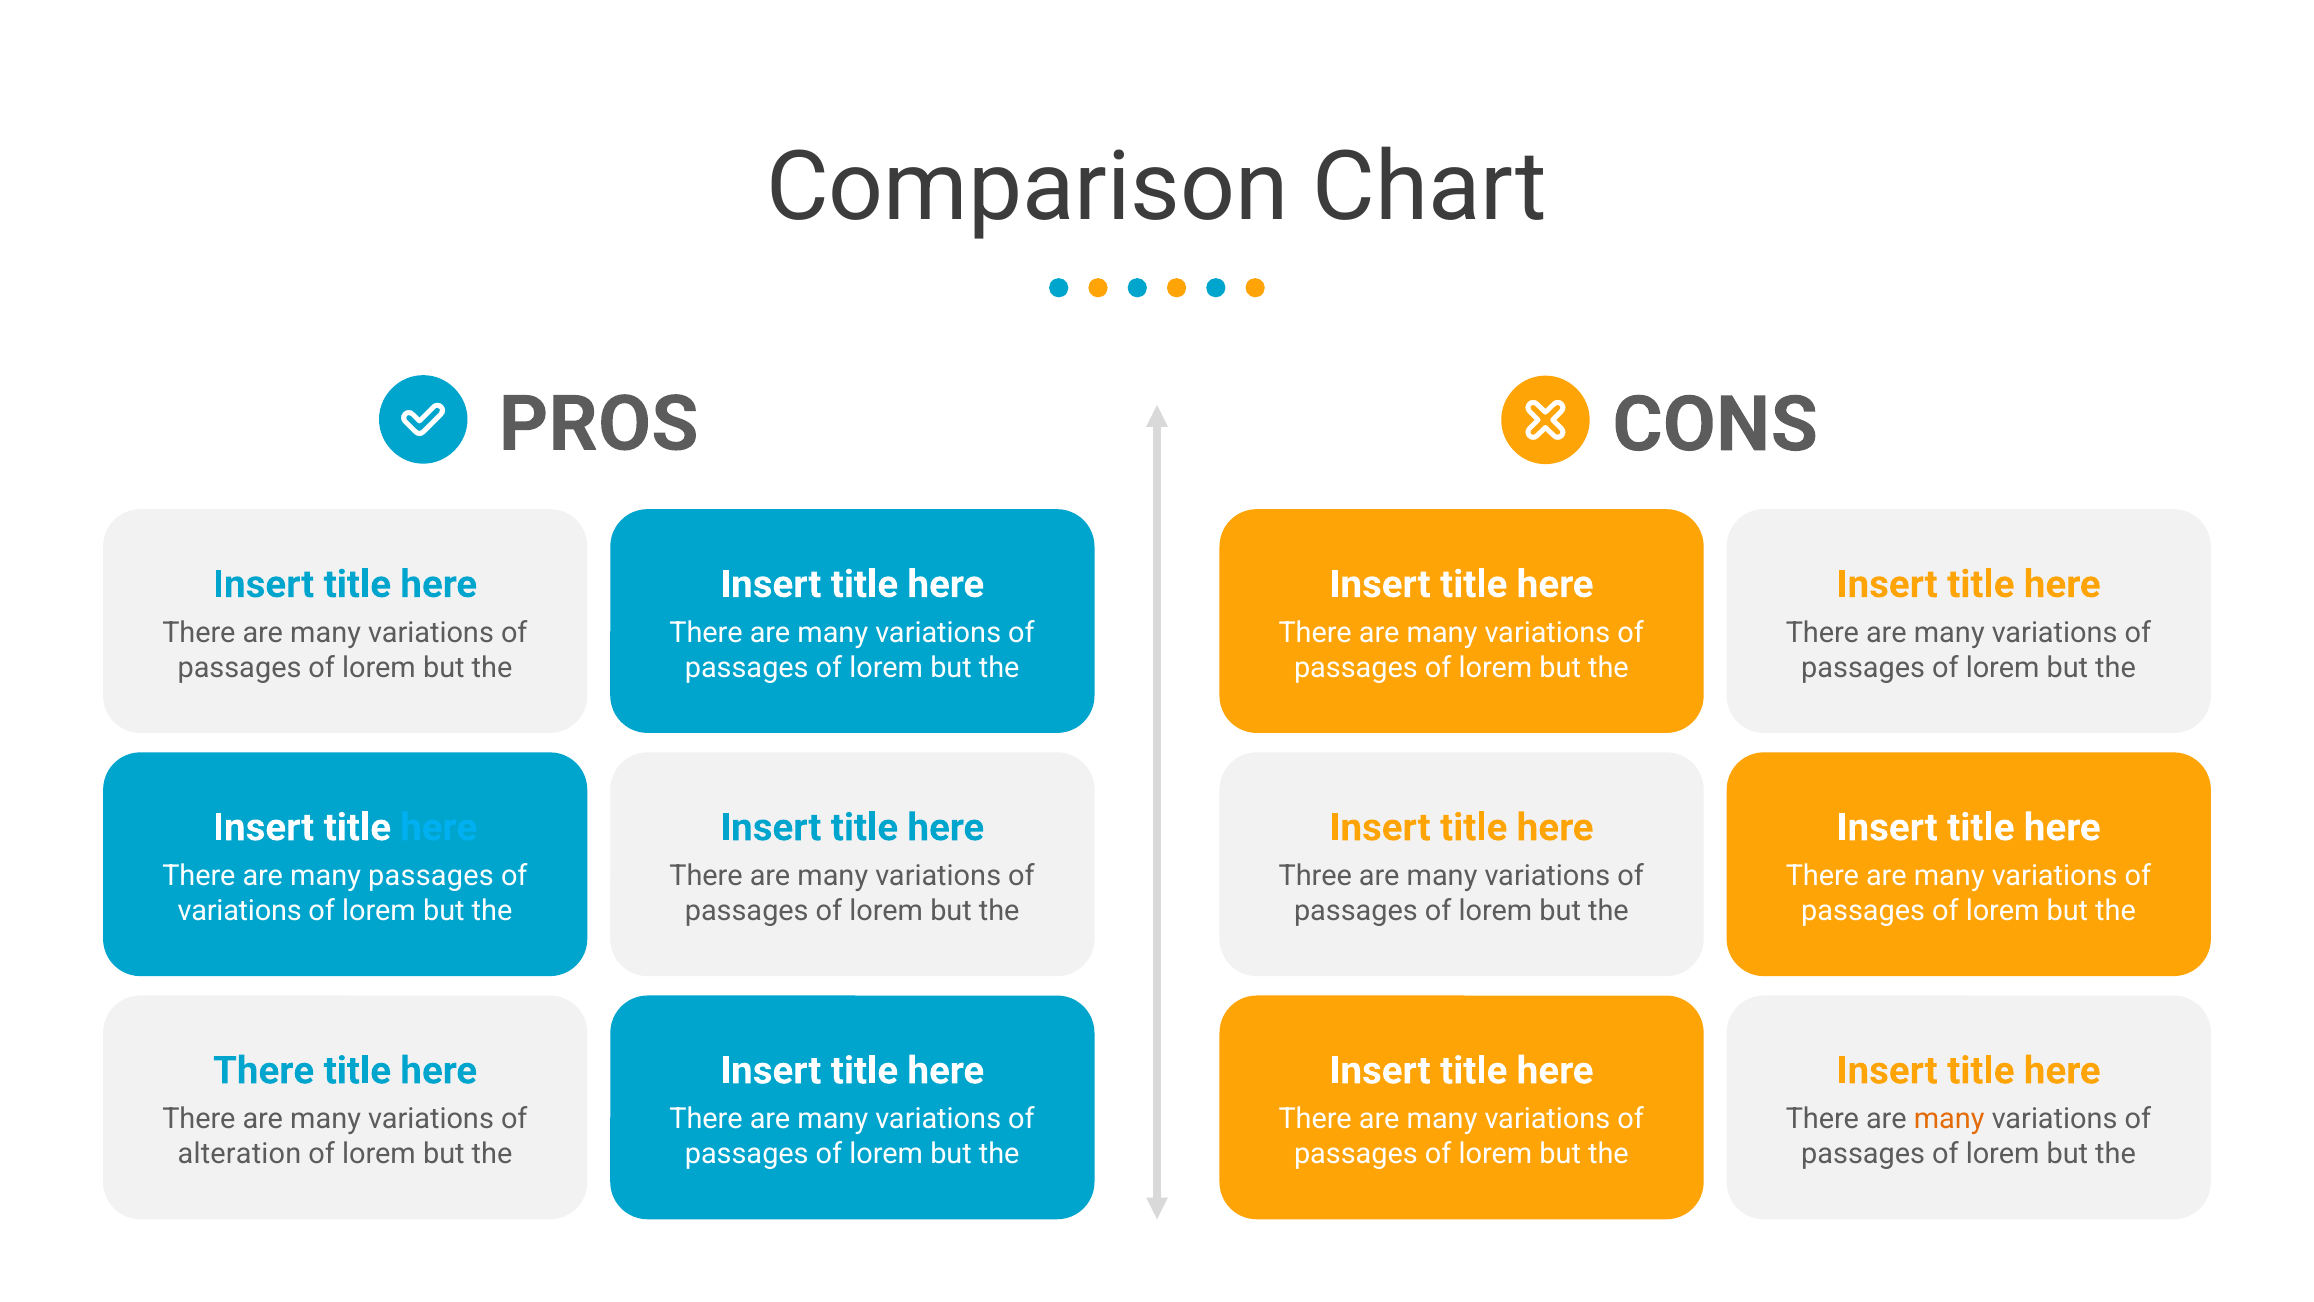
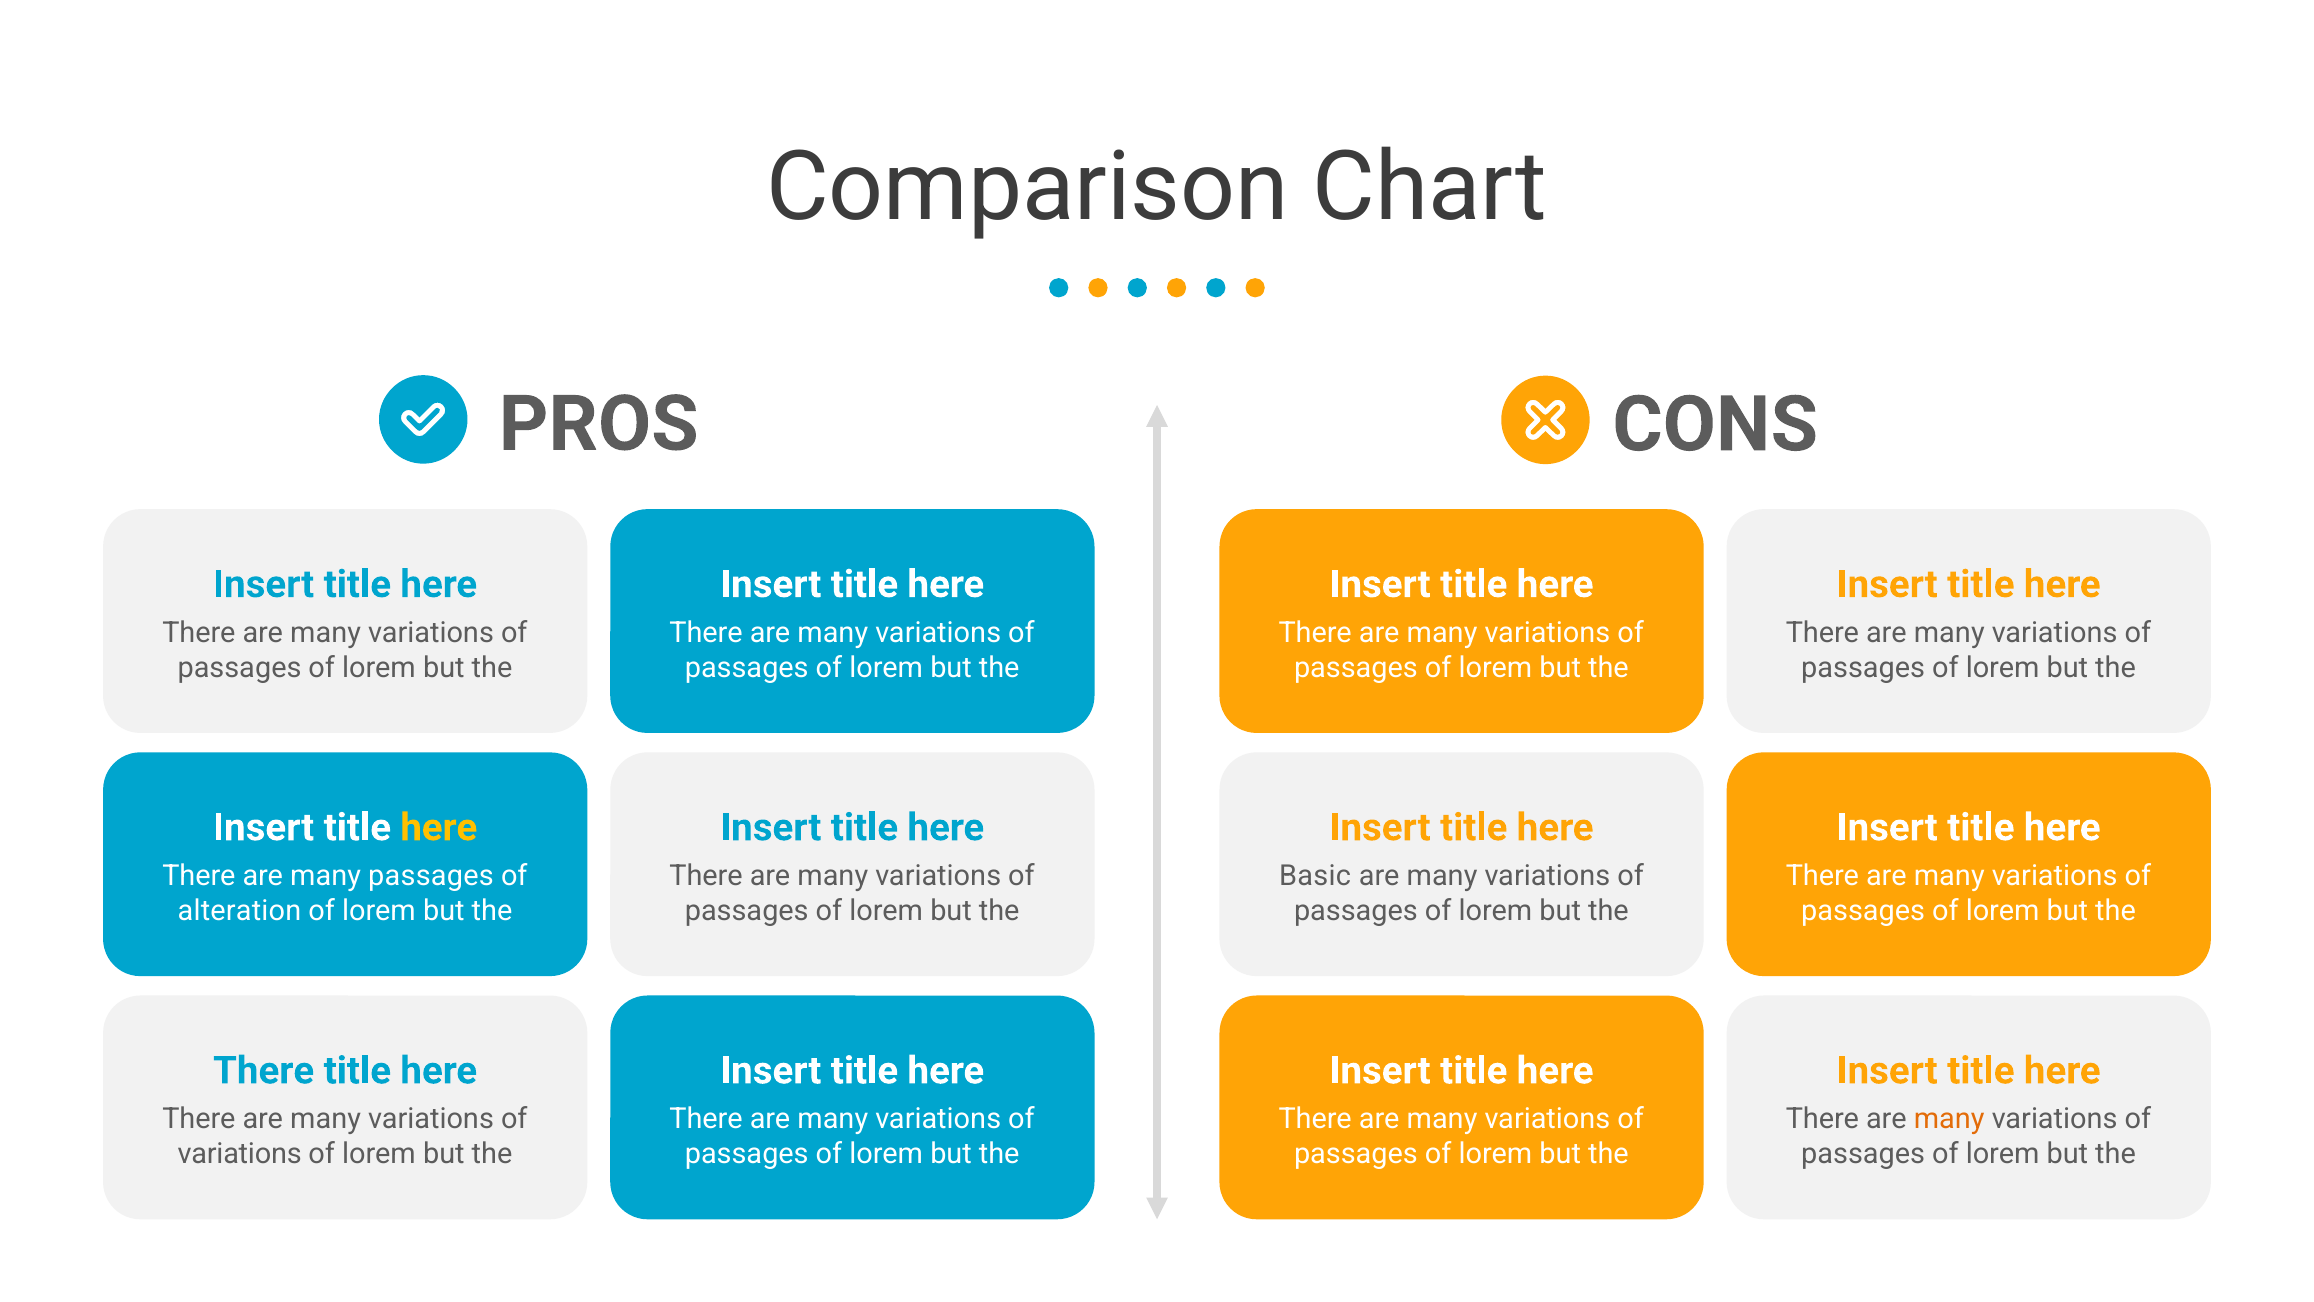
here colour: light blue -> yellow (439, 827)
Three: Three -> Basic (1315, 876)
variations: variations -> alteration (239, 910)
alteration: alteration -> variations (240, 1154)
